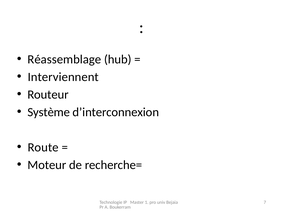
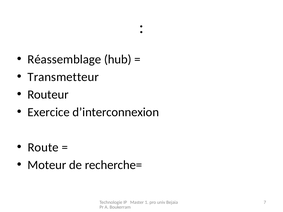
Interviennent: Interviennent -> Transmetteur (63, 77)
Système: Système -> Exercice (49, 112)
